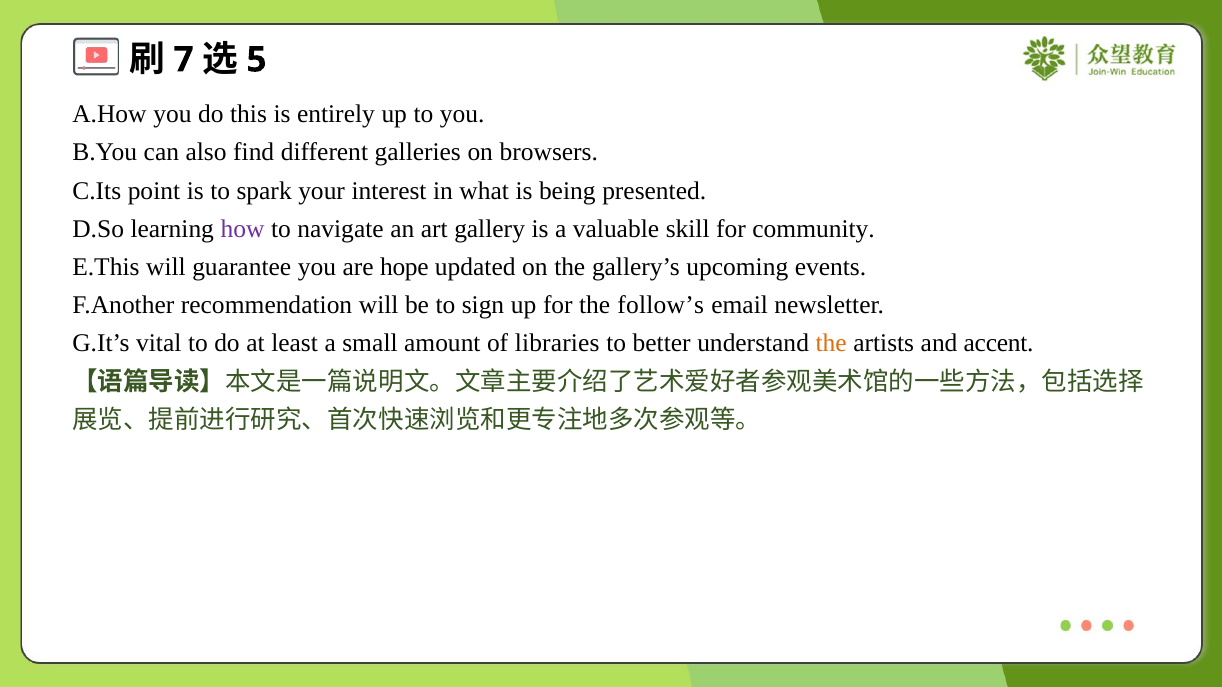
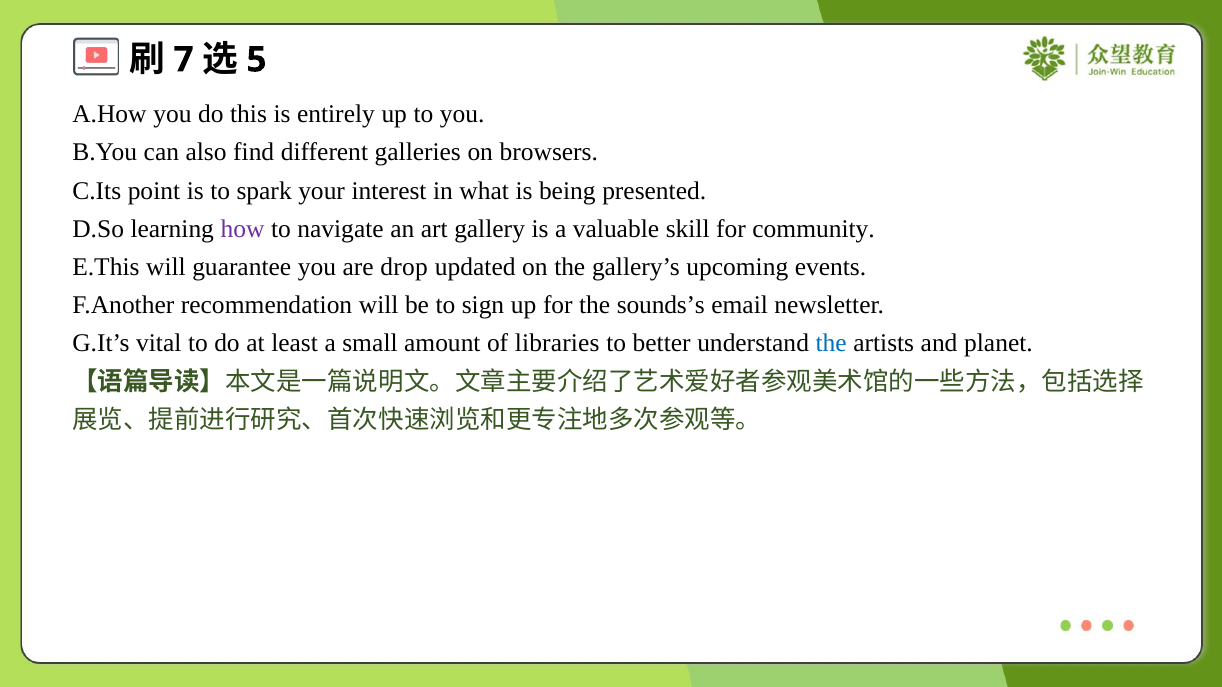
hope: hope -> drop (404, 267)
follow’s: follow’s -> sounds’s (661, 305)
the colour: orange -> blue (831, 344)
accent: accent -> planet (998, 344)
